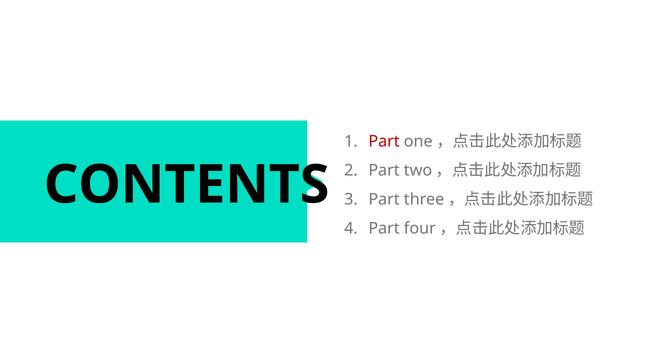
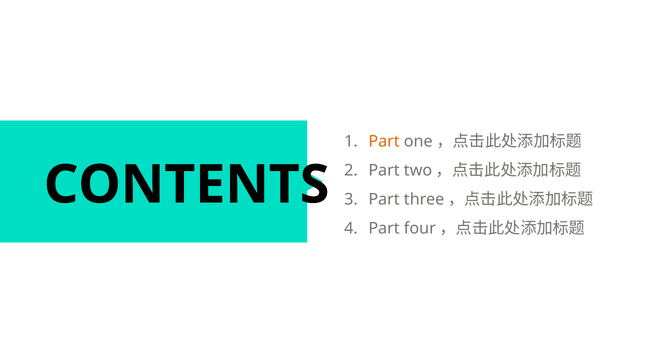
Part colour: red -> orange (384, 142)
